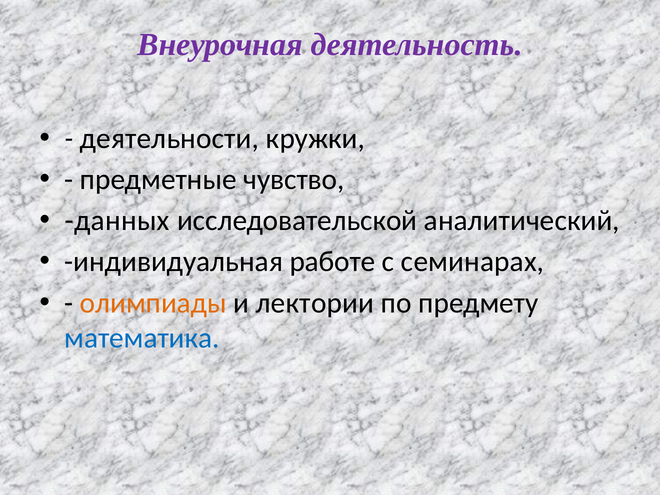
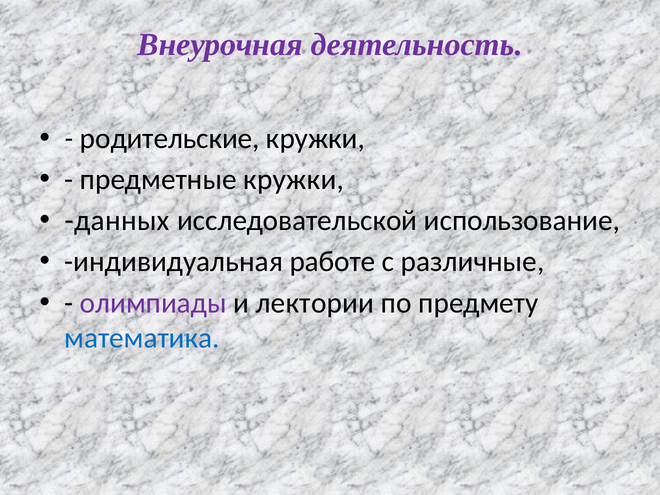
деятельности: деятельности -> родительские (170, 138)
предметные чувство: чувство -> кружки (294, 180)
аналитический: аналитический -> использование (522, 221)
семинарах: семинарах -> различные (473, 262)
олимпиады colour: orange -> purple (153, 303)
